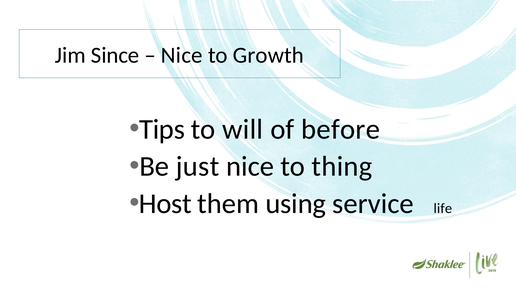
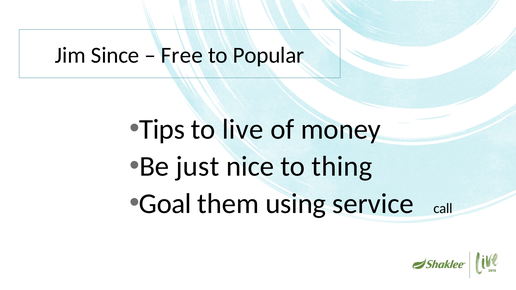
Nice: Nice -> Free (182, 55)
Growth: Growth -> Popular (269, 55)
will: will -> live (243, 129)
before: before -> money (341, 129)
Host: Host -> Goal (165, 204)
life: life -> call (443, 209)
